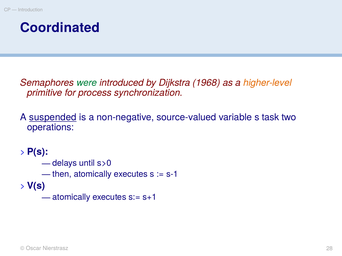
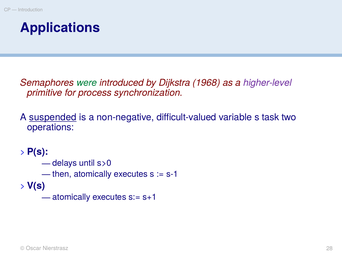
Coordinated: Coordinated -> Applications (60, 28)
higher-level colour: orange -> purple (268, 83)
source-valued: source-valued -> difficult-valued (186, 117)
